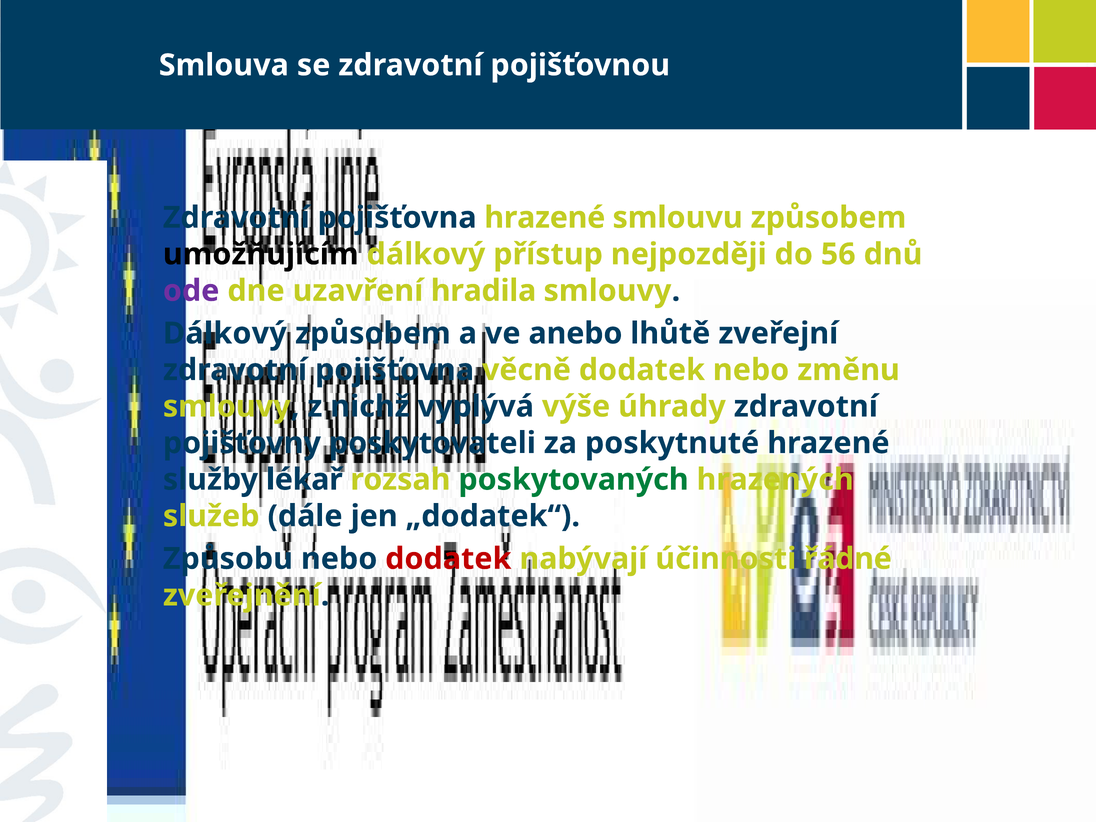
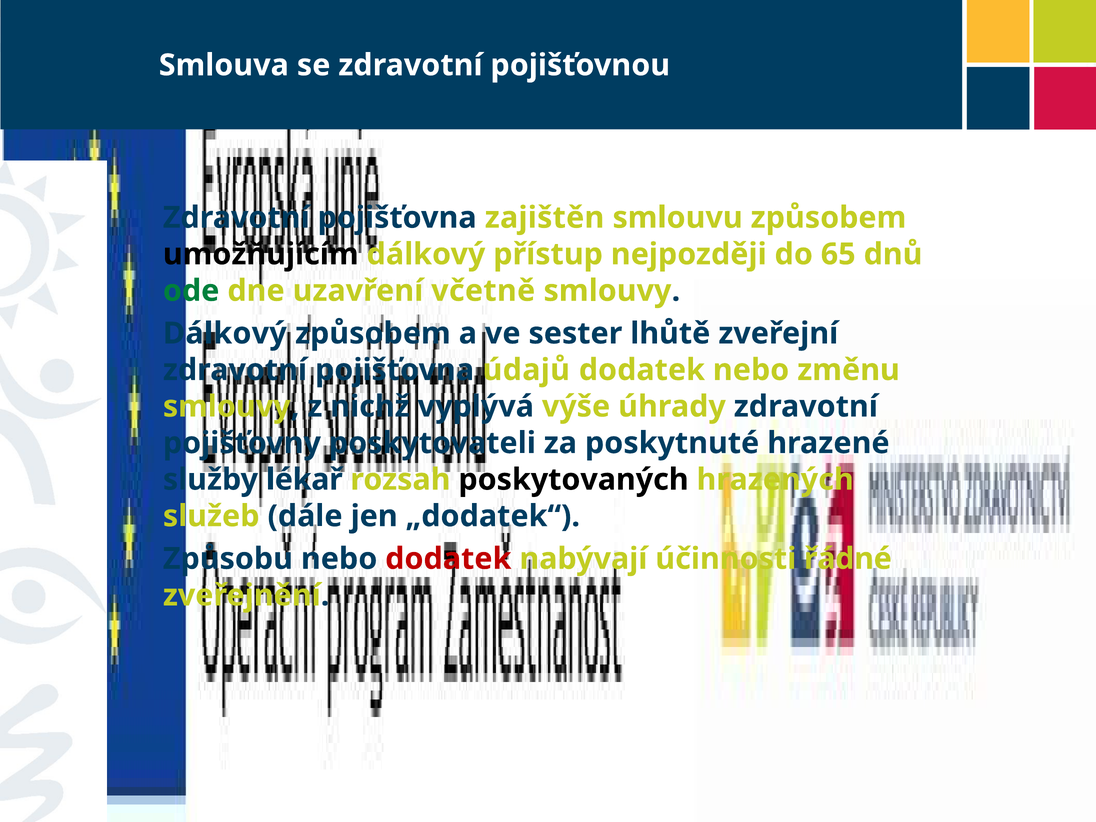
pojišťovna hrazené: hrazené -> zajištěn (545, 218)
56: 56 -> 65 (838, 254)
ode colour: purple -> green (191, 291)
hradila: hradila -> včetně (483, 291)
anebo: anebo -> sester (575, 333)
věcně: věcně -> údajů (526, 370)
poskytovaných colour: green -> black (574, 480)
